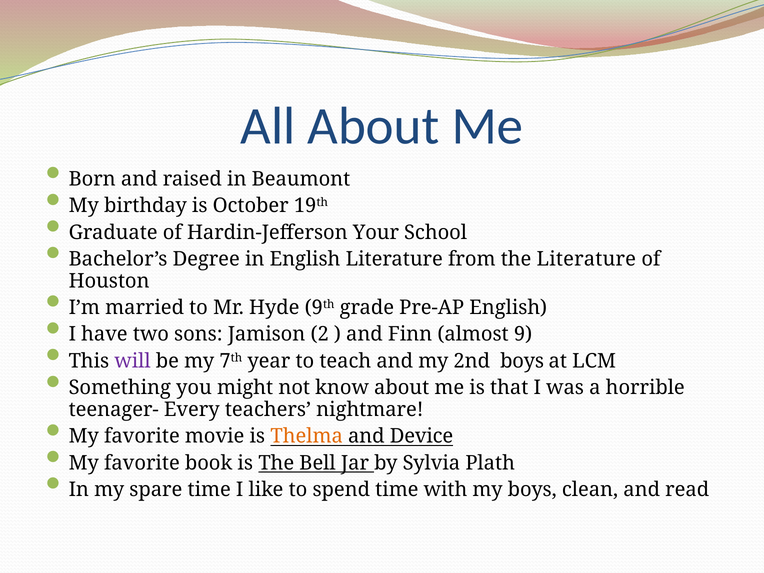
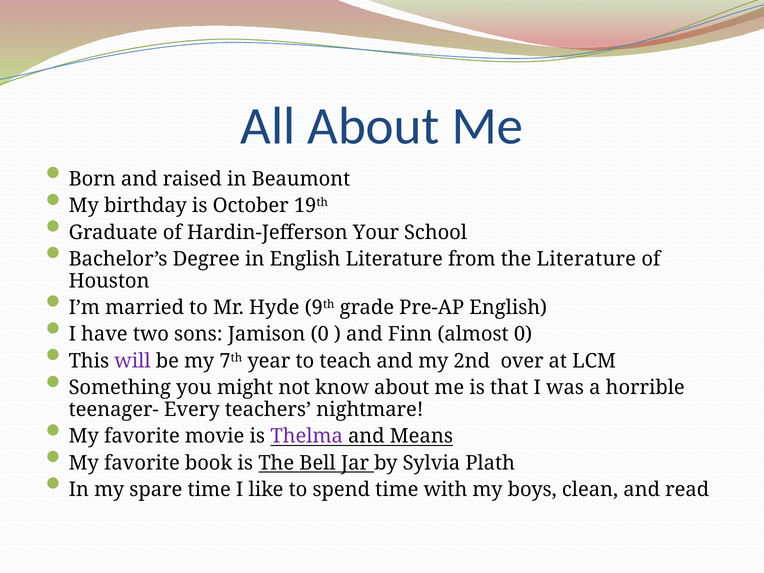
Jamison 2: 2 -> 0 (320, 334)
almost 9: 9 -> 0 (523, 334)
2nd boys: boys -> over (522, 361)
Thelma colour: orange -> purple (307, 436)
Device: Device -> Means (421, 436)
